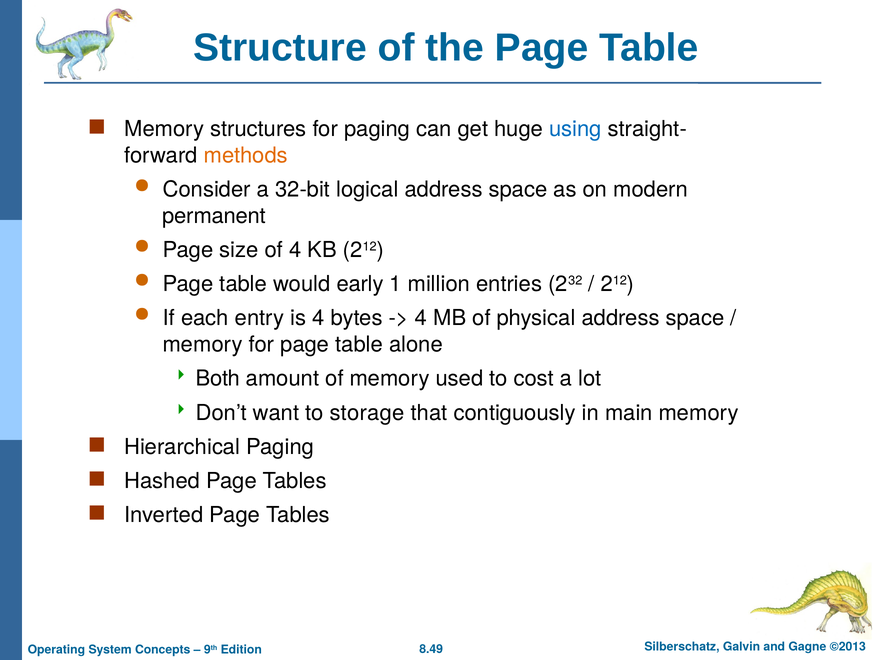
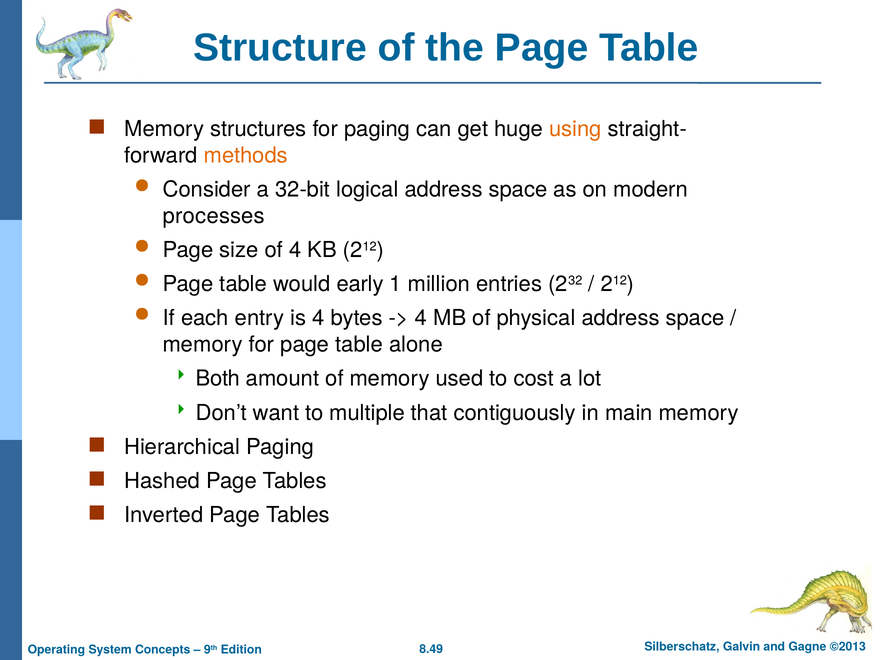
using colour: blue -> orange (575, 129)
permanent: permanent -> processes (214, 216)
storage: storage -> multiple (367, 413)
